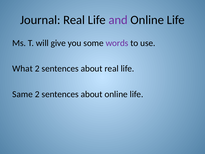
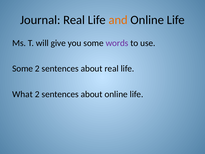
and colour: purple -> orange (118, 20)
What: What -> Some (23, 69)
Same: Same -> What (23, 94)
